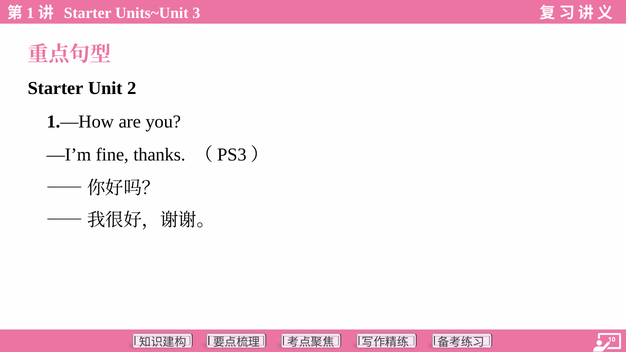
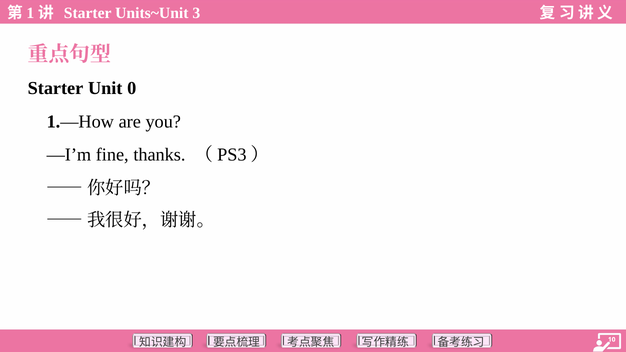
2: 2 -> 0 (132, 88)
